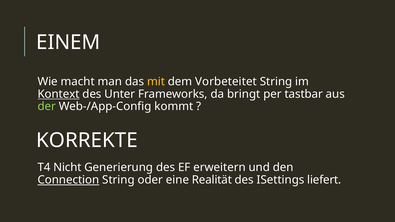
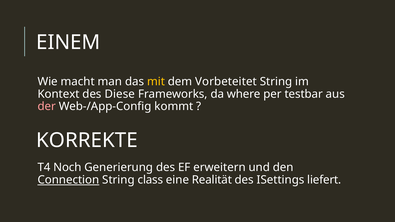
Kontext underline: present -> none (59, 94)
Unter: Unter -> Diese (120, 94)
bringt: bringt -> where (244, 94)
tastbar: tastbar -> testbar (304, 94)
der colour: light green -> pink (47, 107)
Nicht: Nicht -> Noch (67, 168)
oder: oder -> class (150, 180)
